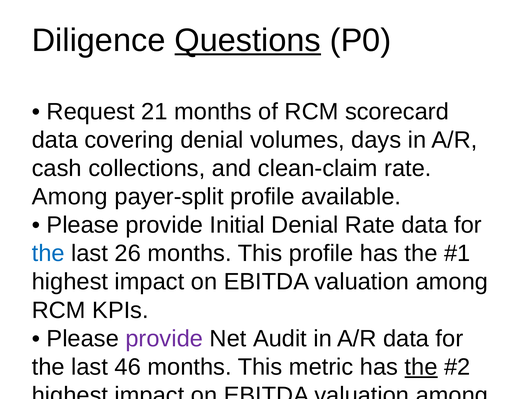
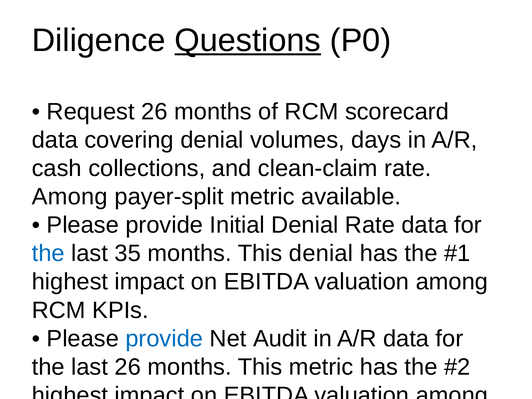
Request 21: 21 -> 26 (154, 112)
payer-split profile: profile -> metric (262, 197)
26: 26 -> 35 (128, 253)
This profile: profile -> denial (321, 253)
provide colour: purple -> blue (164, 339)
last 46: 46 -> 26 (128, 367)
the underline: present -> none (421, 367)
